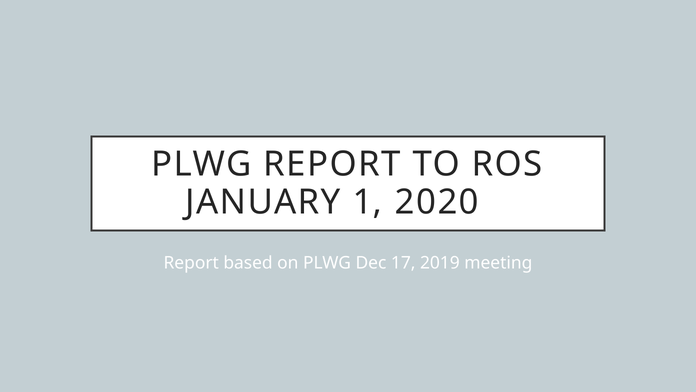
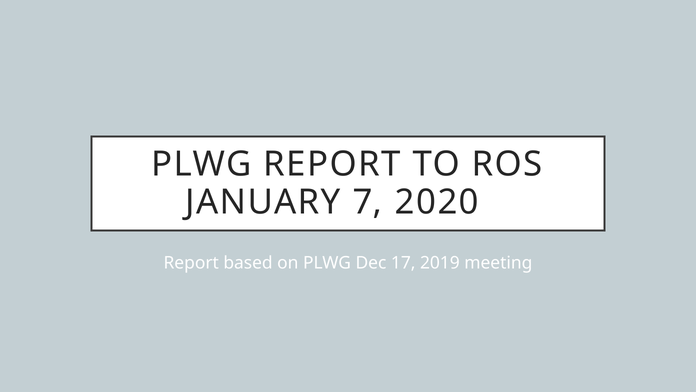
1: 1 -> 7 (367, 202)
